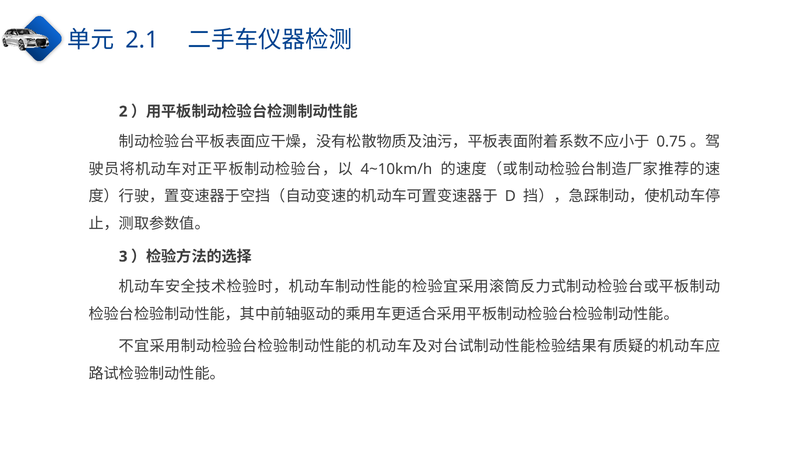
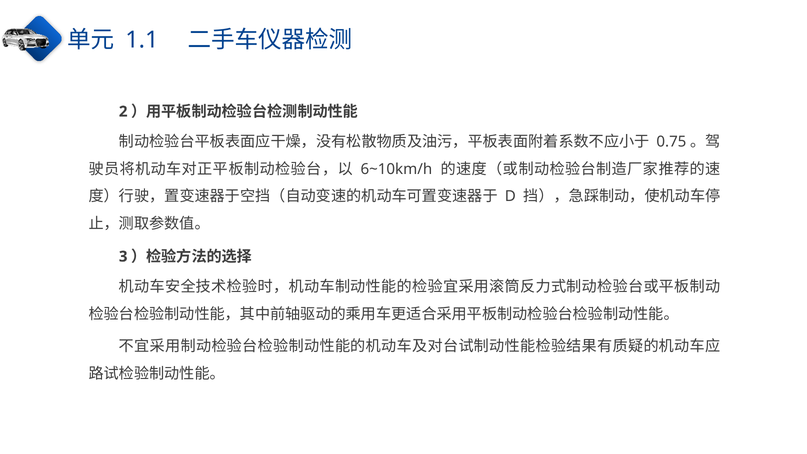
2.1: 2.1 -> 1.1 (142, 40)
4~10km/h: 4~10km/h -> 6~10km/h (396, 169)
